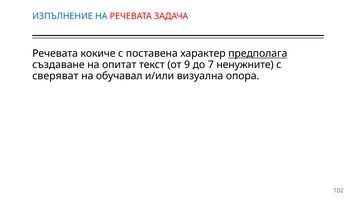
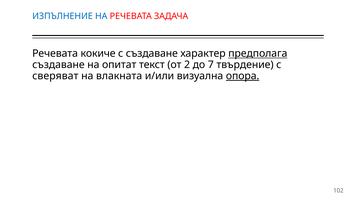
с поставена: поставена -> създаване (152, 54)
9: 9 -> 2 (187, 65)
ненужните: ненужните -> твърдение (245, 65)
обучавал: обучавал -> влакната (119, 76)
опора underline: none -> present (243, 76)
